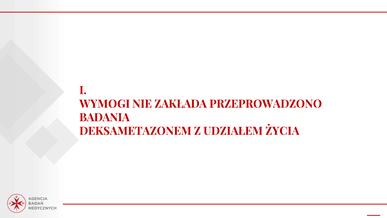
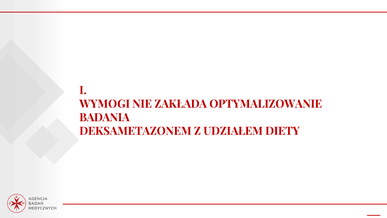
PRZEPROWADZONO: PRZEPROWADZONO -> OPTYMALIZOWANIE (266, 104)
ŻYCIA: ŻYCIA -> DIETY (282, 131)
